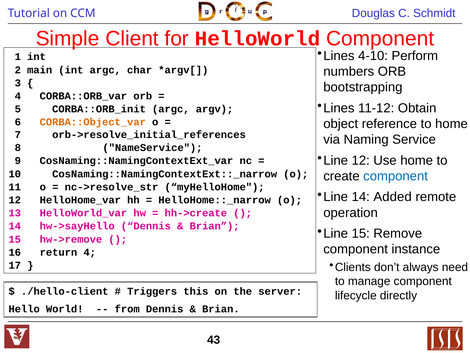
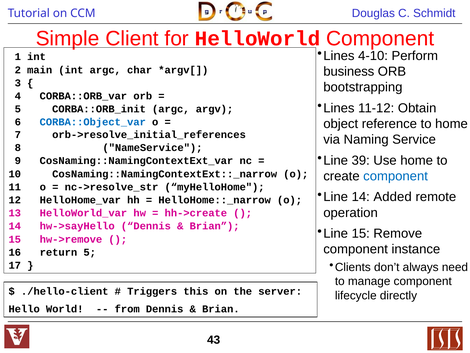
numbers: numbers -> business (349, 71)
CORBA::Object_var colour: orange -> blue (93, 122)
Line 12: 12 -> 39 (361, 160)
return 4: 4 -> 5 (90, 252)
